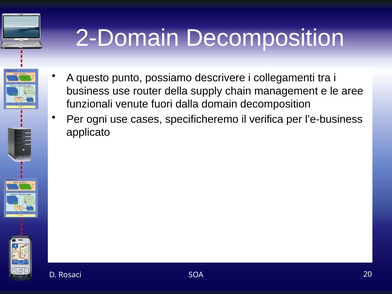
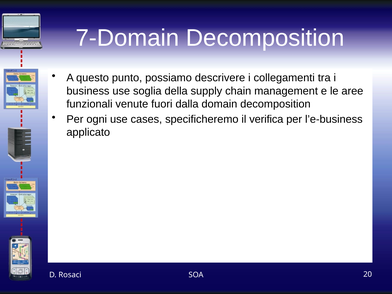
2-Domain: 2-Domain -> 7-Domain (127, 38)
router: router -> soglia (147, 91)
